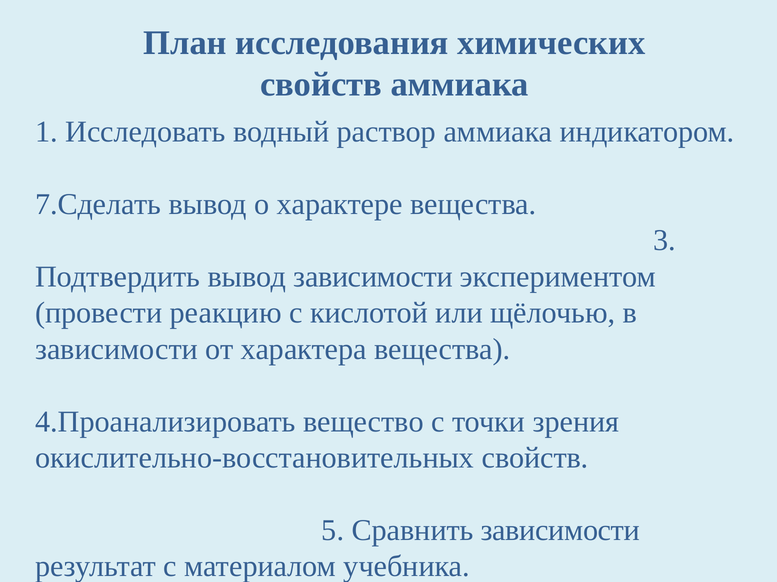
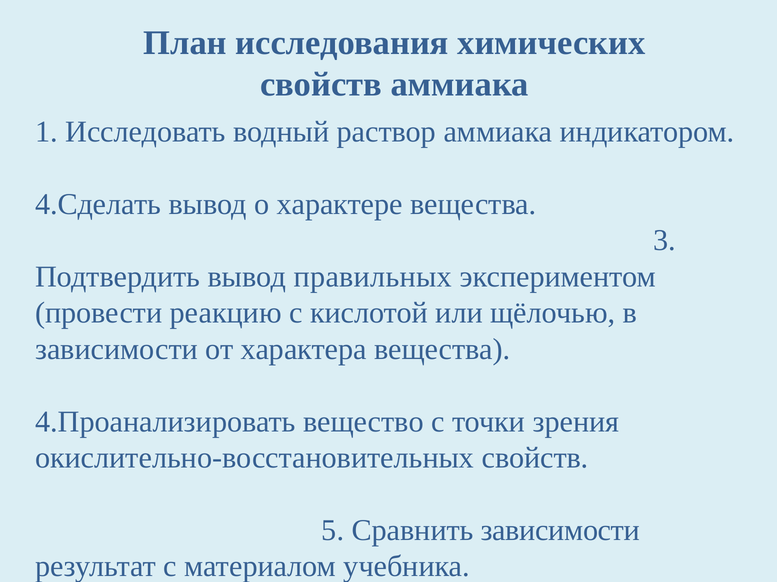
7.Сделать: 7.Сделать -> 4.Сделать (98, 204)
вывод зависимости: зависимости -> правильных (373, 277)
